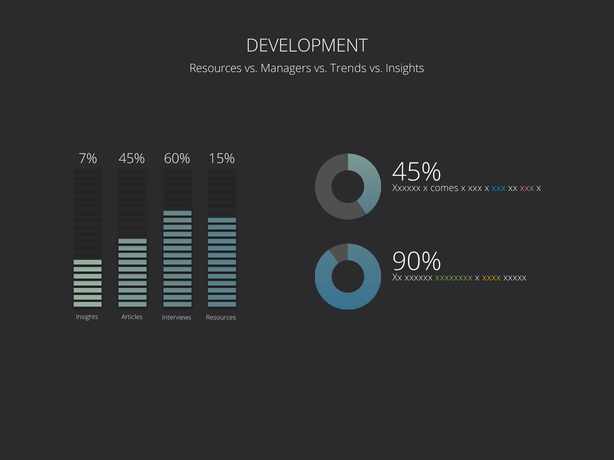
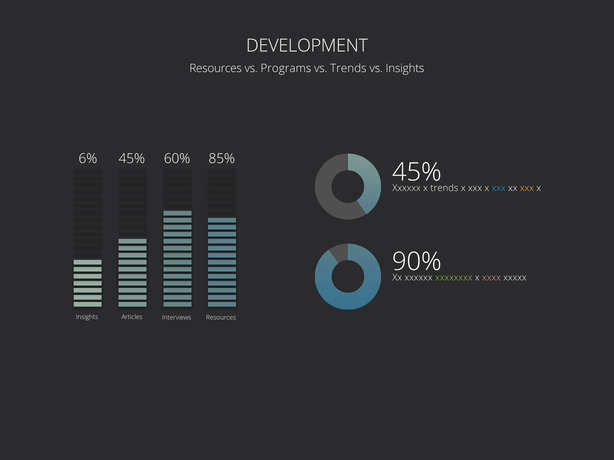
Managers: Managers -> Programs (286, 68)
7%: 7% -> 6% (88, 159)
15%: 15% -> 85% (222, 159)
comes: comes -> trends (444, 188)
xxx colour: pink -> yellow (527, 188)
xxxx colour: yellow -> pink (491, 278)
